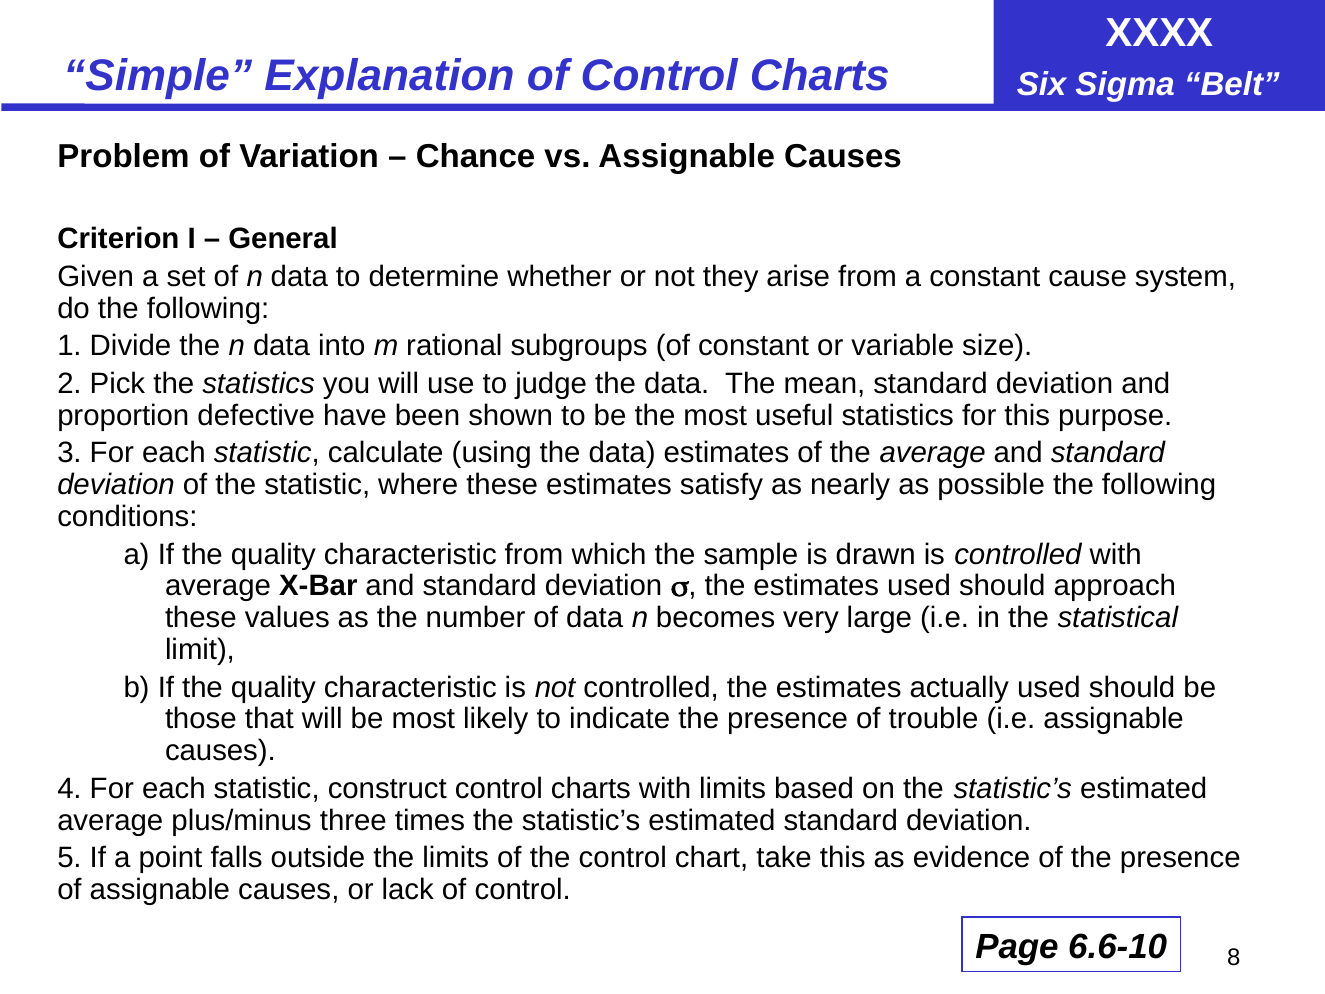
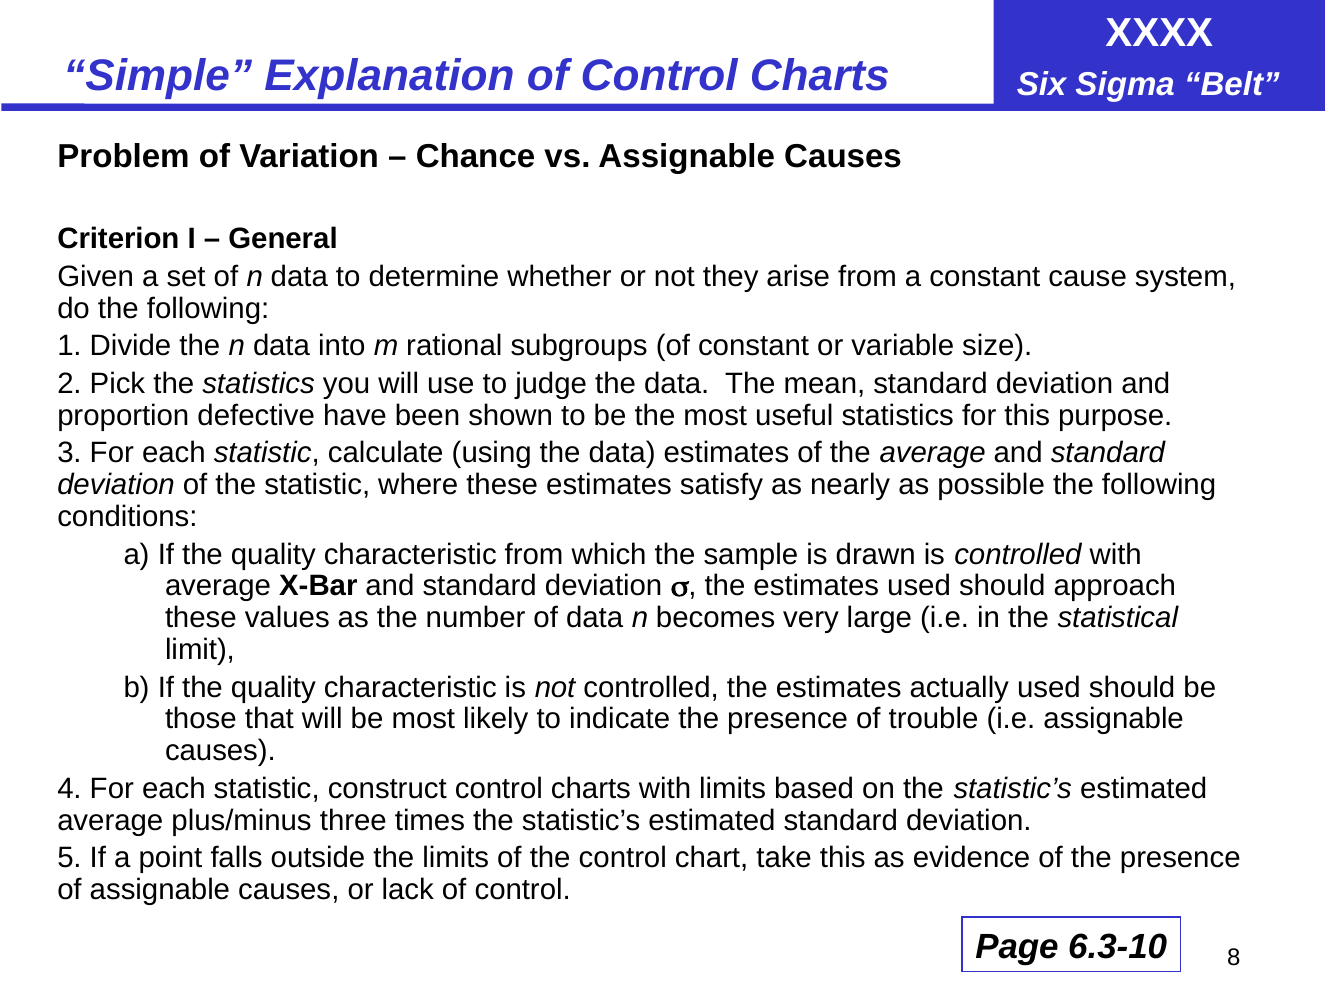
6.6-10: 6.6-10 -> 6.3-10 (1118, 946)
